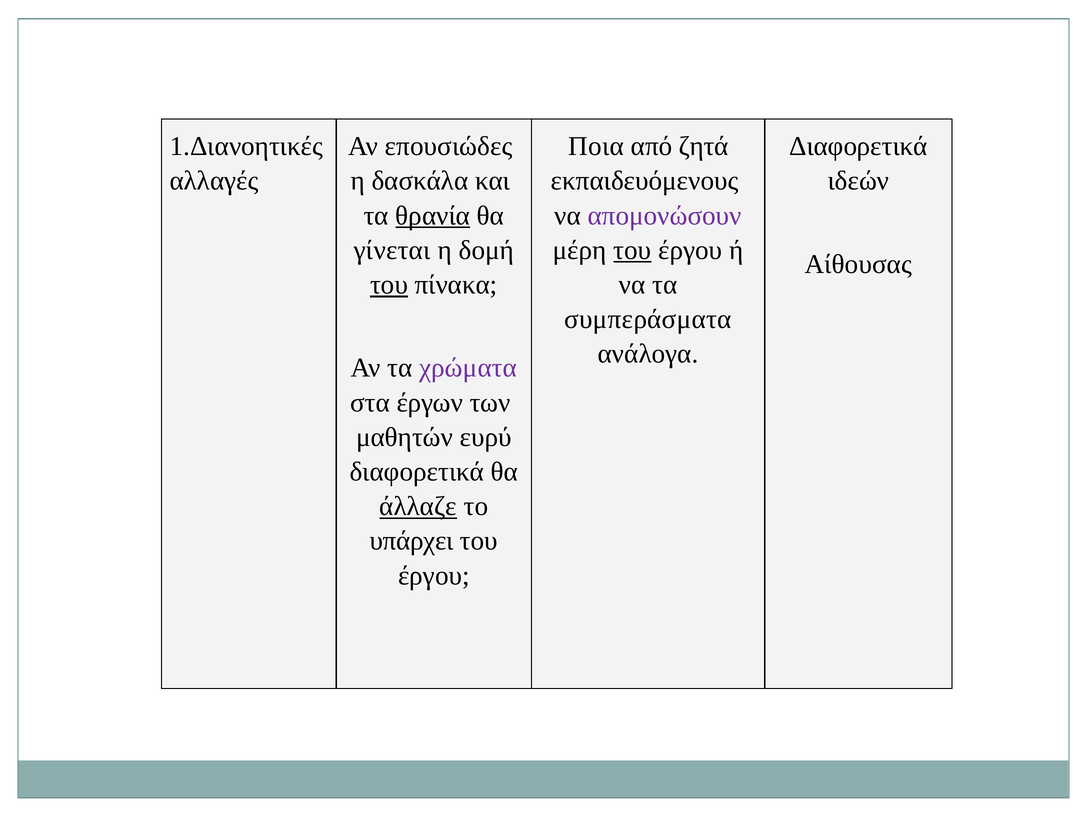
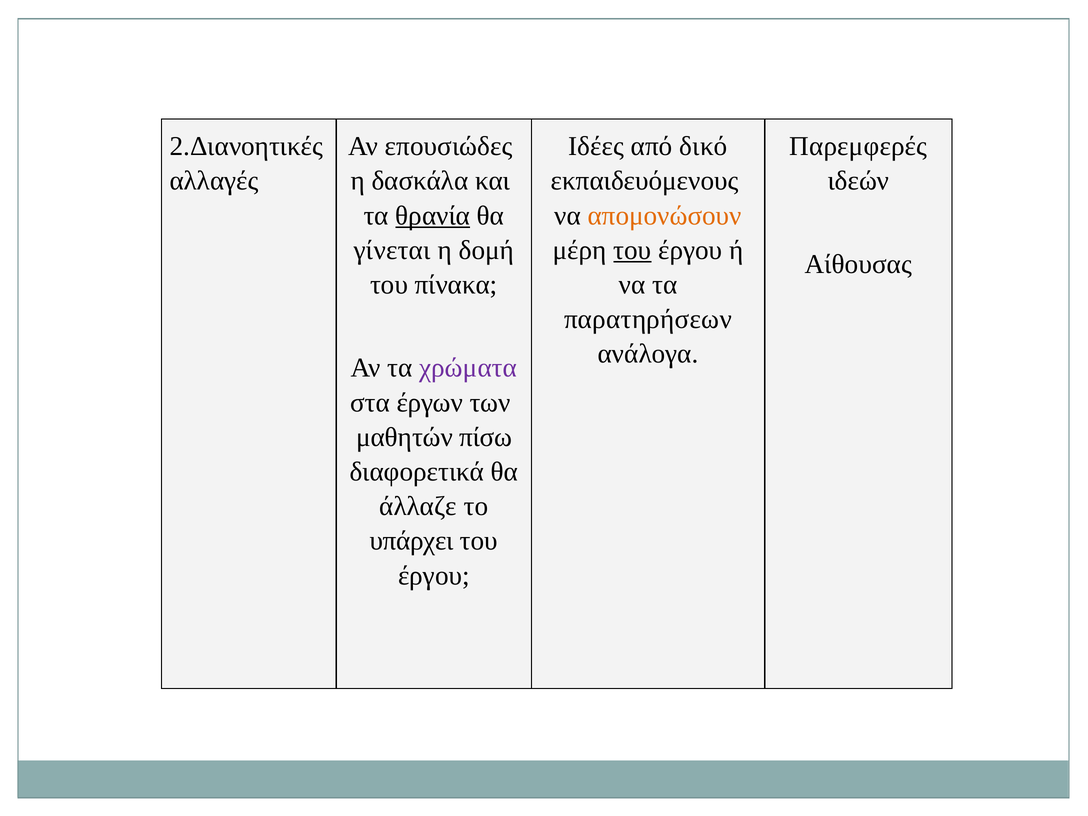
1.Διανοητικές: 1.Διανοητικές -> 2.Διανοητικές (246, 146)
Ποια: Ποια -> Ιδέες (596, 146)
ζητά: ζητά -> δικό (703, 146)
Διαφορετικά: Διαφορετικά -> Παρεμφερές (858, 146)
απομονώσουν colour: purple -> orange (665, 216)
του underline: present -> none (389, 285)
συμπεράσματα: συμπεράσματα -> παρατηρήσεων (648, 319)
ευρύ: ευρύ -> πίσω (486, 437)
άλλαζε underline: present -> none (418, 506)
